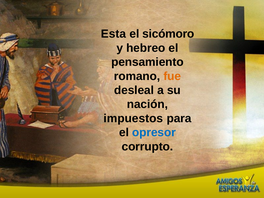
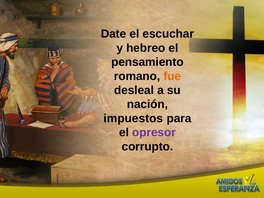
Esta: Esta -> Date (114, 34)
sicómoro: sicómoro -> escuchar (168, 34)
opresor colour: blue -> purple (154, 132)
